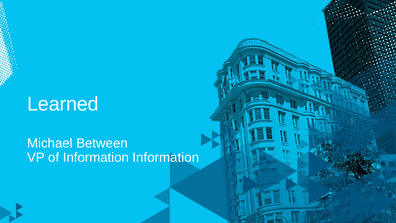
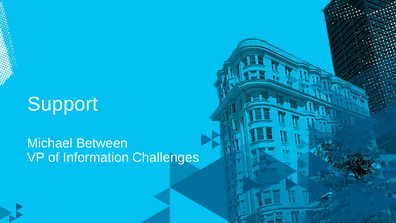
Learned: Learned -> Support (63, 104)
Information Information: Information -> Challenges (166, 157)
